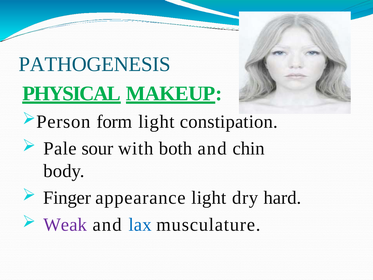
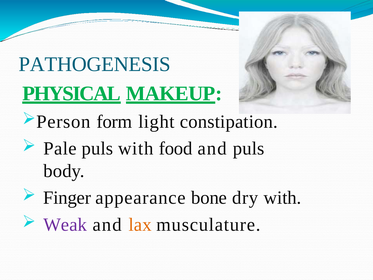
Pale sour: sour -> puls (97, 148)
both: both -> food (176, 148)
and chin: chin -> puls (249, 148)
appearance light: light -> bone (209, 198)
dry hard: hard -> with (283, 198)
lax colour: blue -> orange (140, 224)
